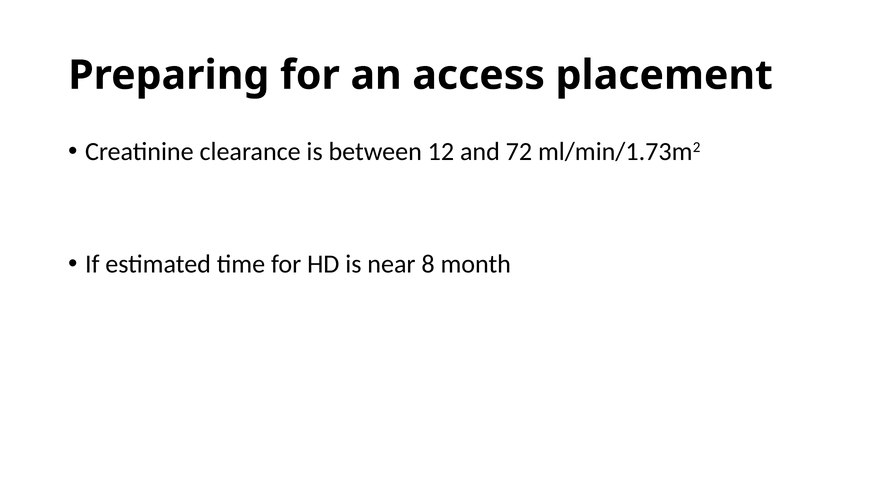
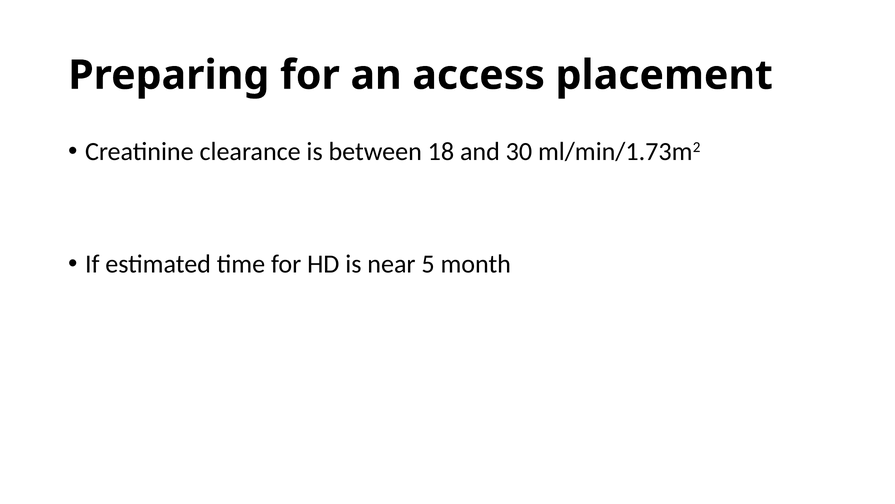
12: 12 -> 18 (441, 151)
72: 72 -> 30 (519, 151)
8: 8 -> 5 (428, 264)
